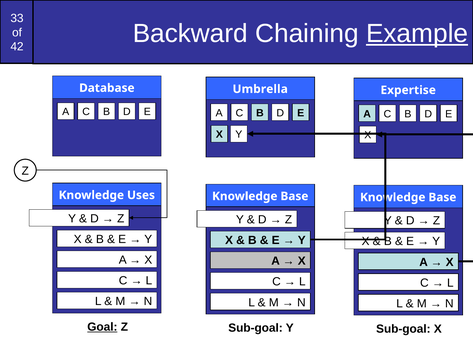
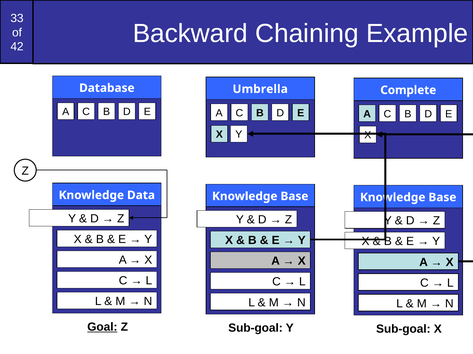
Example underline: present -> none (417, 34)
Expertise: Expertise -> Complete (408, 90)
Uses: Uses -> Data (141, 196)
